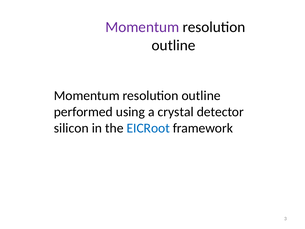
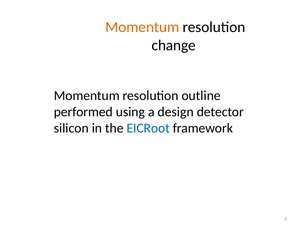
Momentum colour: purple -> orange (142, 27)
outline: outline -> change (174, 45)
crystal: crystal -> design (176, 112)
